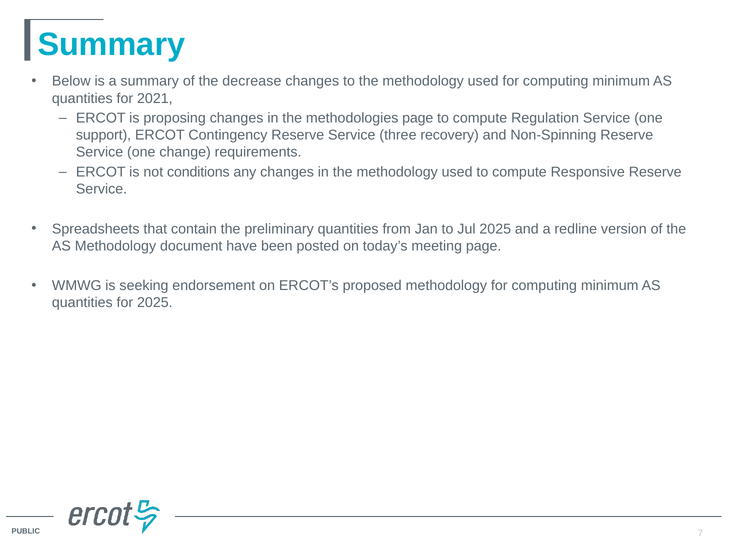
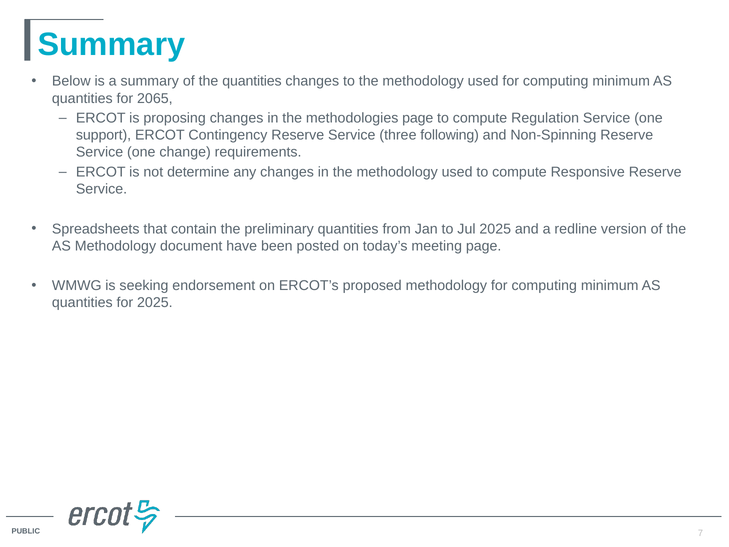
the decrease: decrease -> quantities (252, 81)
2021: 2021 -> 2065 (155, 98)
recovery: recovery -> following (450, 135)
conditions: conditions -> determine (198, 172)
